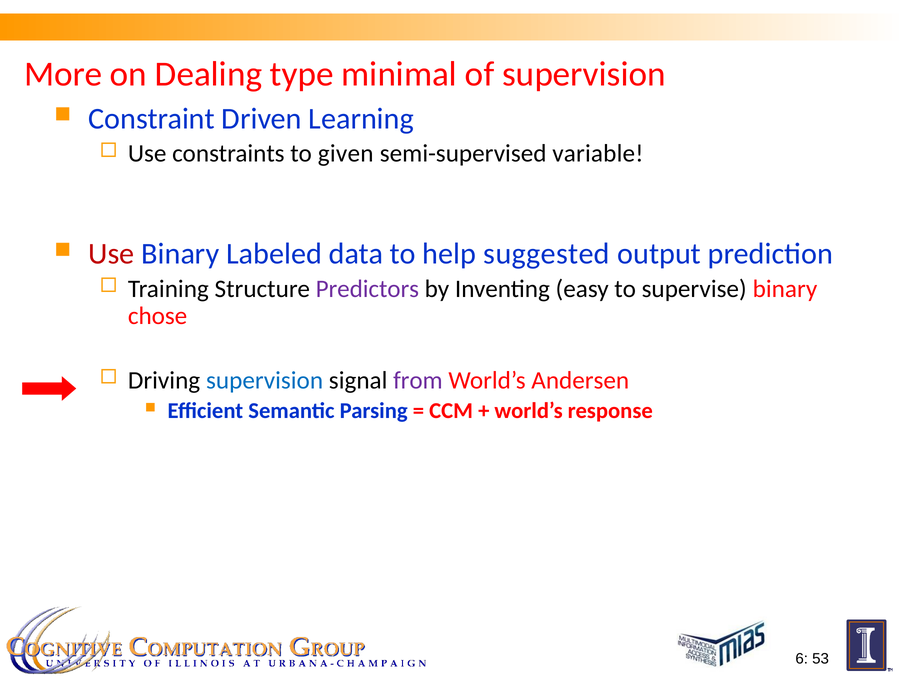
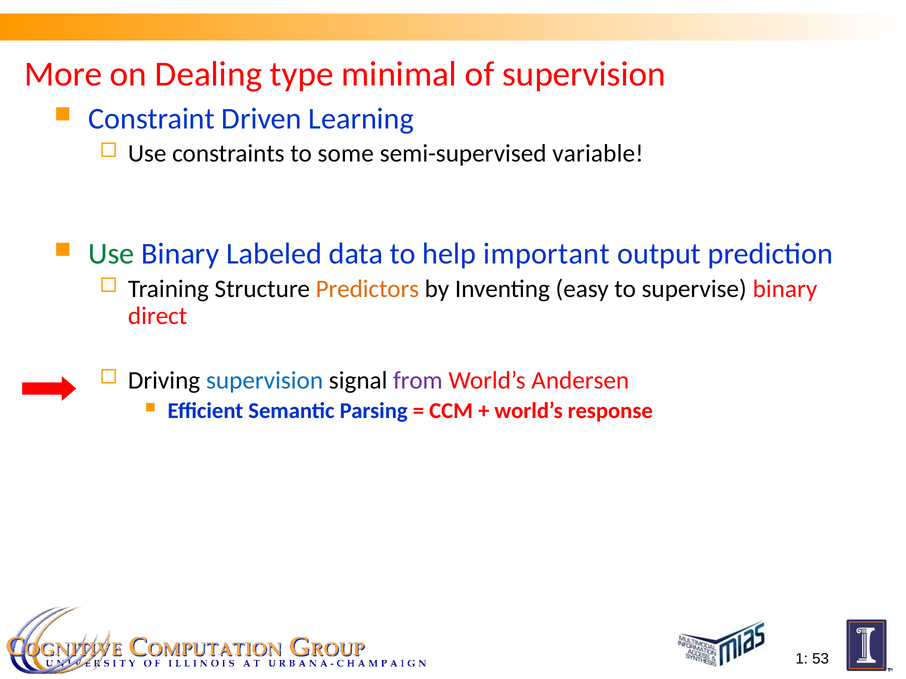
given: given -> some (346, 154)
Use colour: red -> green (111, 254)
suggested: suggested -> important (547, 254)
Predictors colour: purple -> orange (367, 289)
chose: chose -> direct (158, 316)
6: 6 -> 1 (802, 659)
